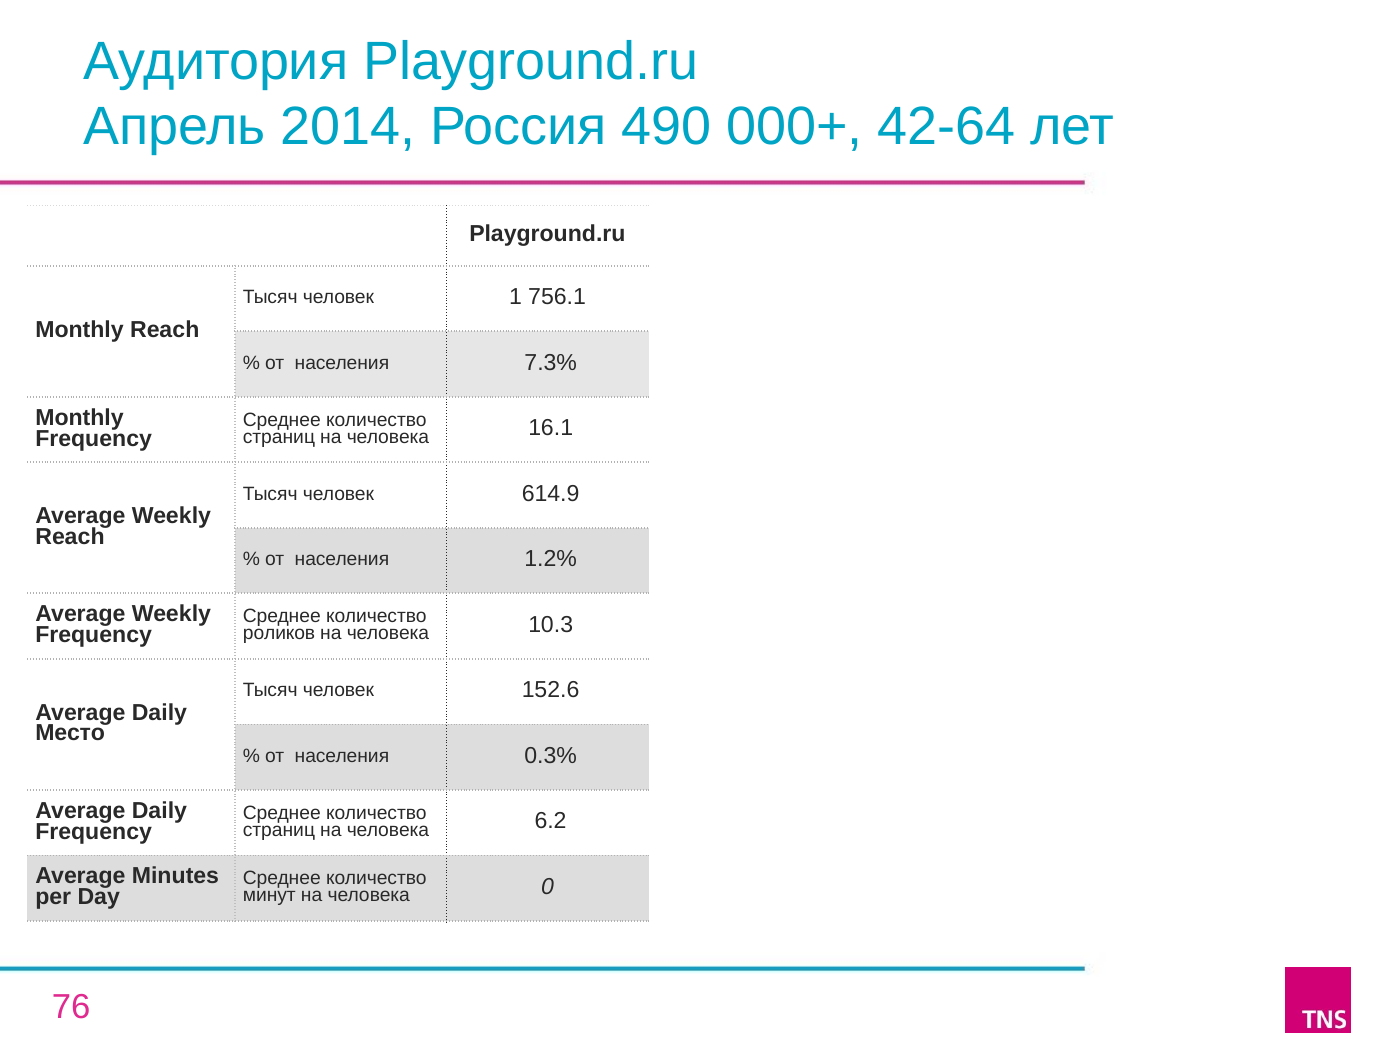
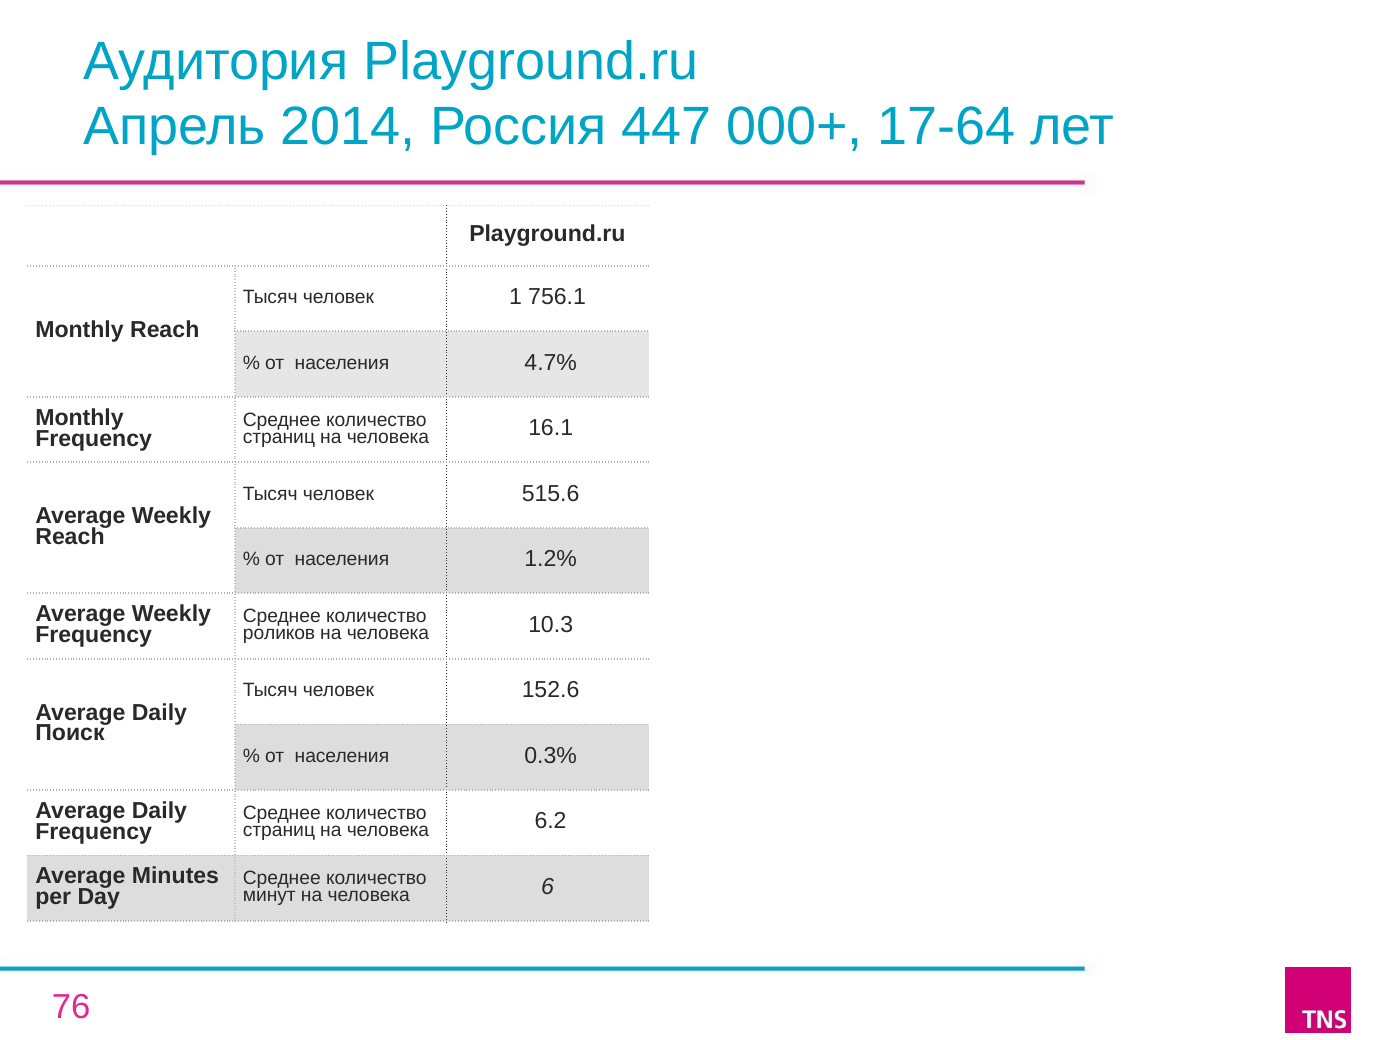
490: 490 -> 447 (667, 126)
42-64: 42-64 -> 17-64 (946, 126)
7.3%: 7.3% -> 4.7% (551, 363)
614.9: 614.9 -> 515.6 (551, 494)
Место: Место -> Поиск (70, 733)
0: 0 -> 6 (548, 887)
